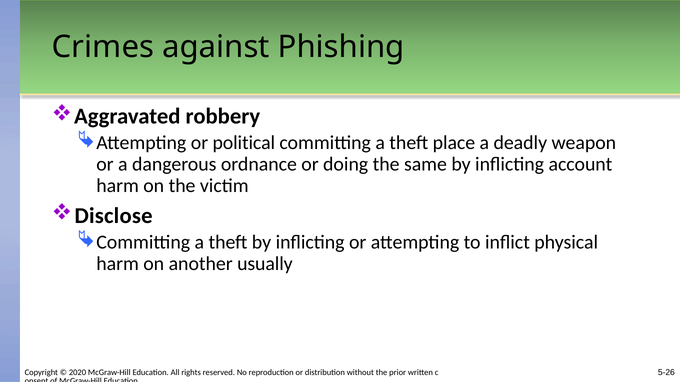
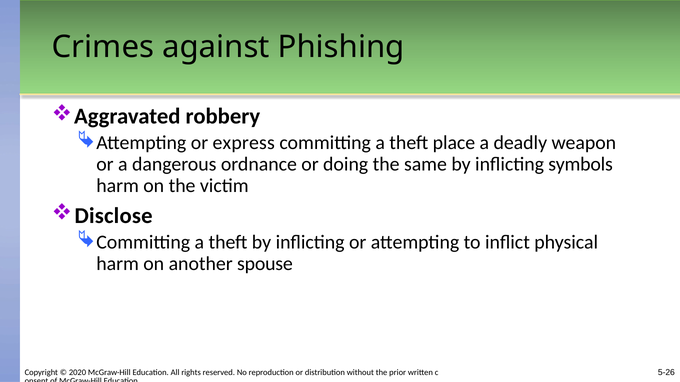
political: political -> express (244, 143)
account: account -> symbols (581, 164)
usually: usually -> spouse (265, 264)
